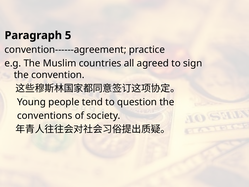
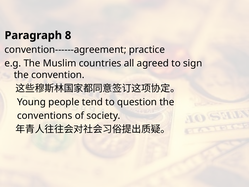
5: 5 -> 8 (68, 35)
